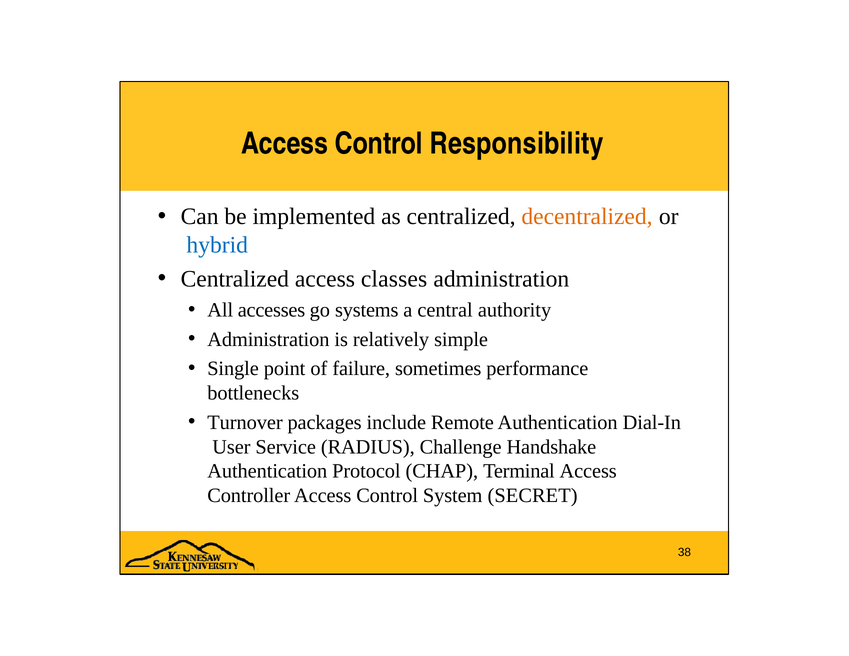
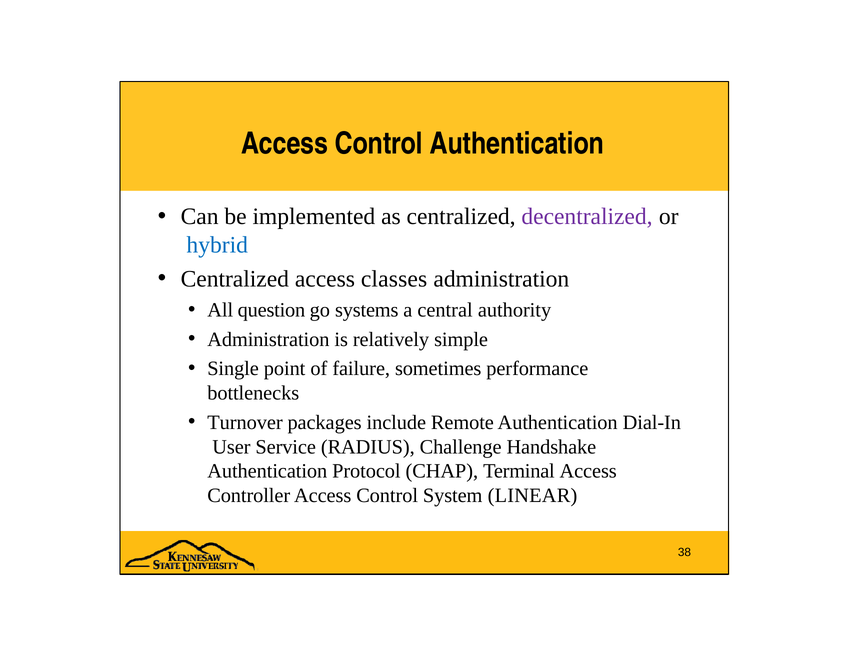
Control Responsibility: Responsibility -> Authentication (517, 143)
decentralized colour: orange -> purple (587, 217)
accesses: accesses -> question (271, 310)
SECRET: SECRET -> LINEAR (533, 496)
